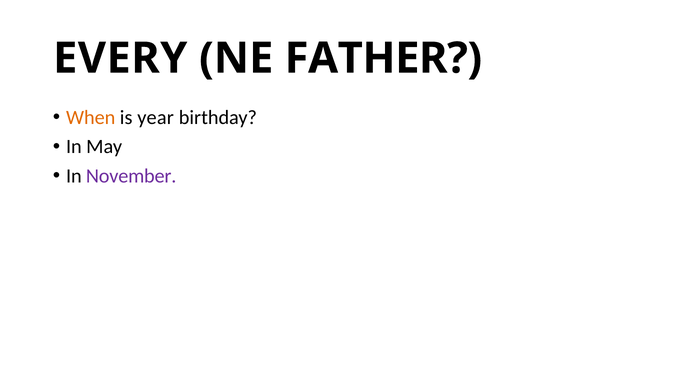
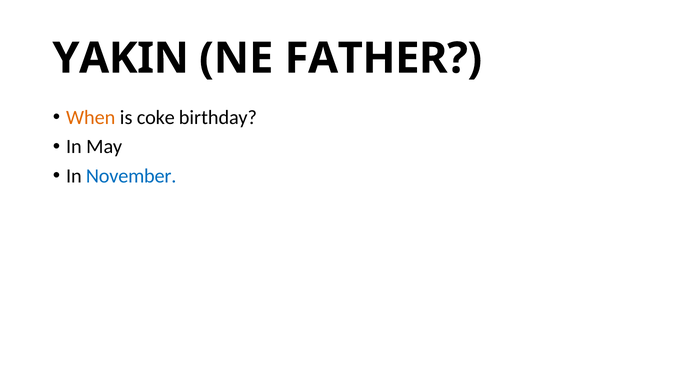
EVERY: EVERY -> YAKIN (121, 58)
year: year -> coke (156, 118)
November colour: purple -> blue (131, 176)
